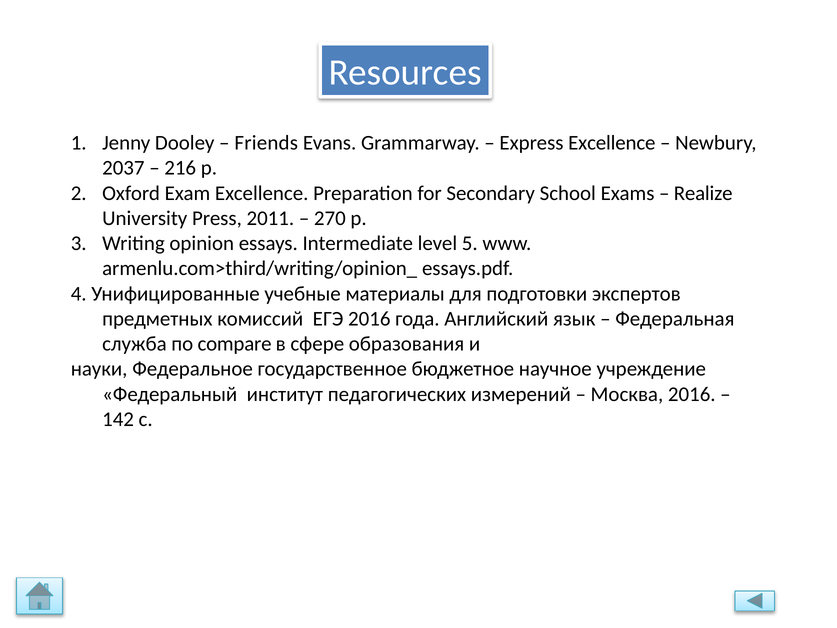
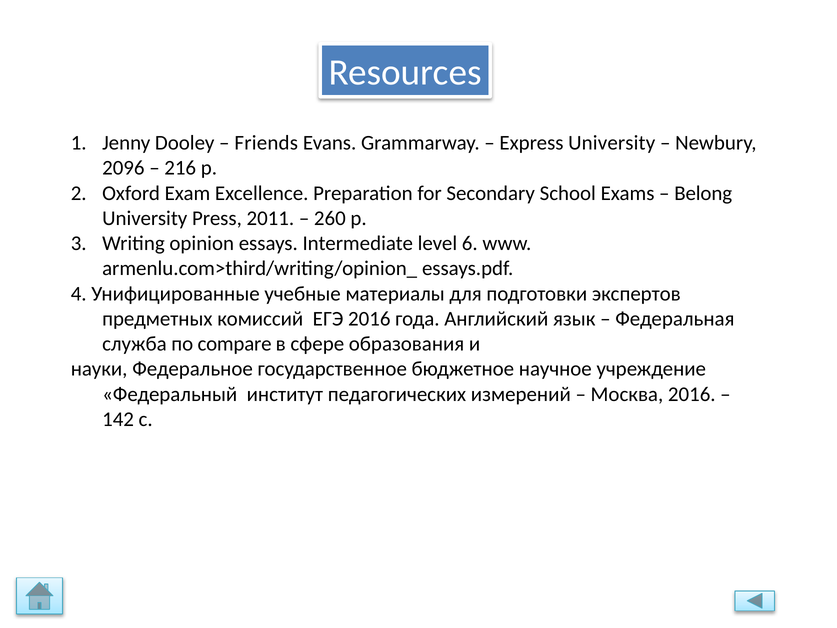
Express Excellence: Excellence -> University (612, 143)
2037: 2037 -> 2096 (123, 168)
Realize: Realize -> Belong (703, 193)
270: 270 -> 260 (330, 218)
5: 5 -> 6 (470, 243)
